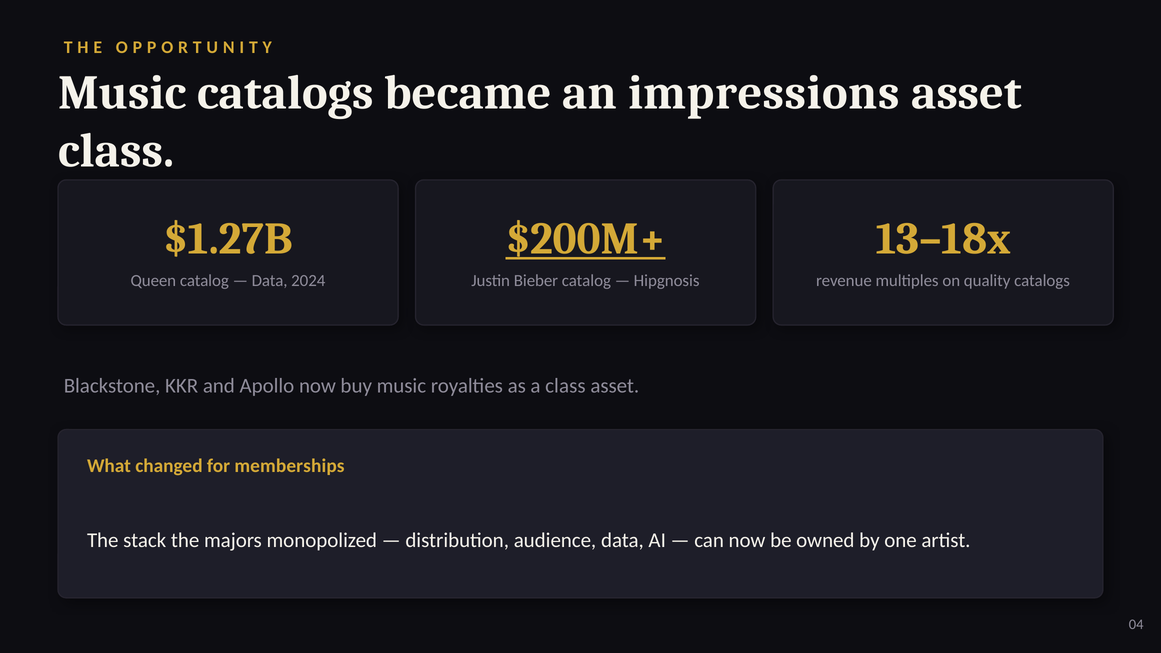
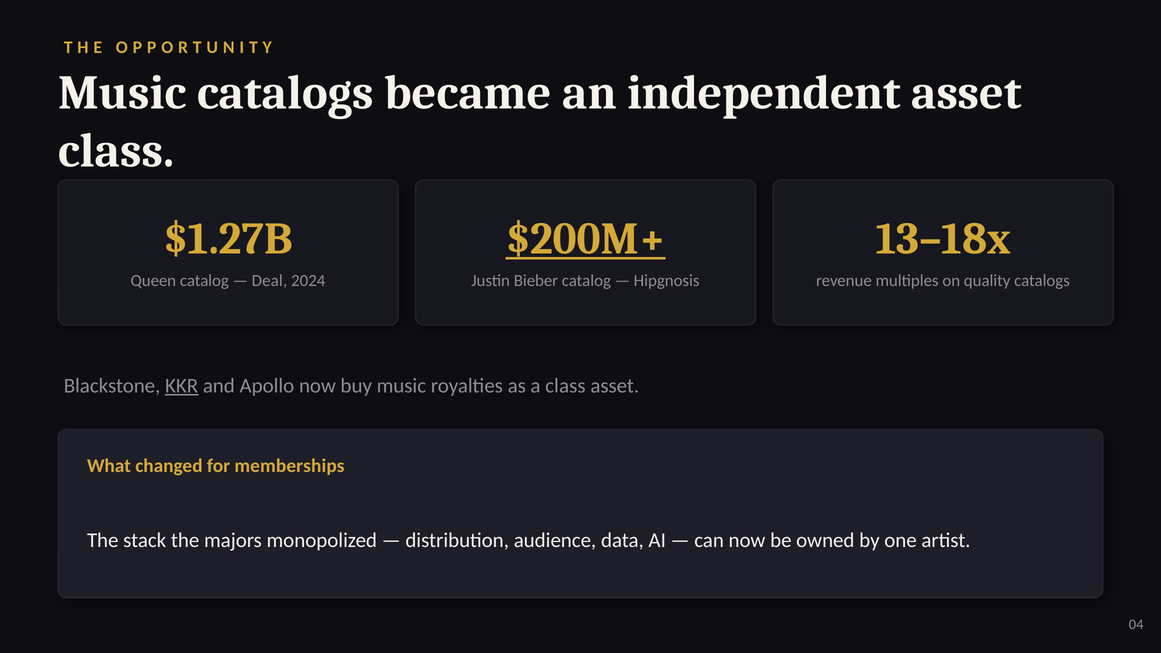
impressions: impressions -> independent (764, 93)
Data: Data -> Deal (269, 281)
KKR underline: none -> present (182, 386)
